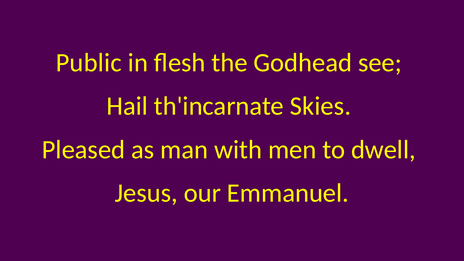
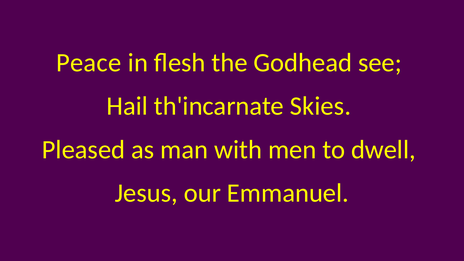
Public: Public -> Peace (89, 63)
